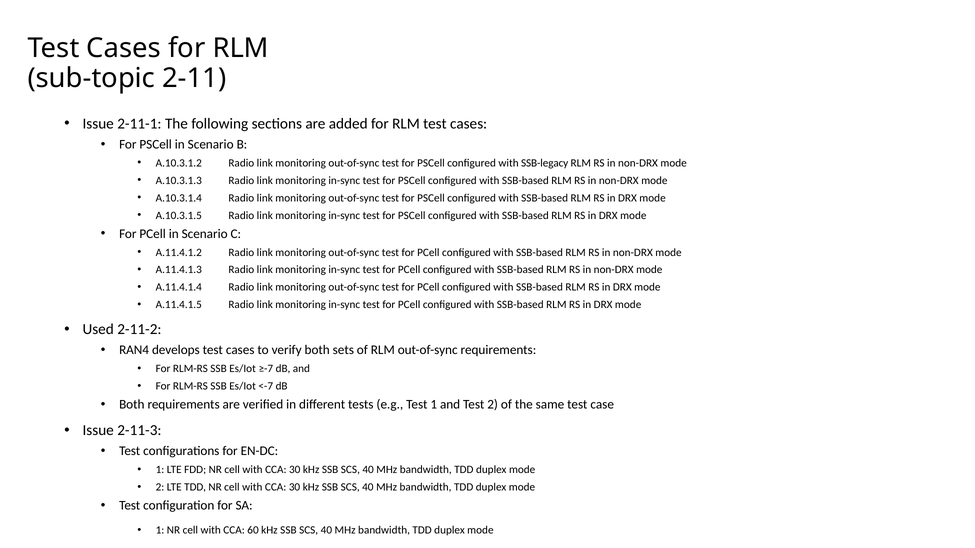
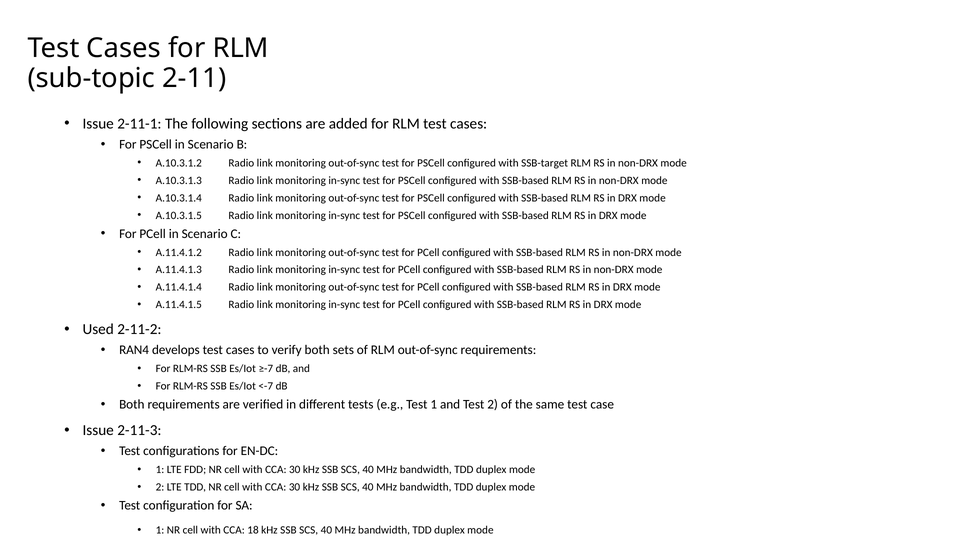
SSB-legacy: SSB-legacy -> SSB-target (545, 163)
60: 60 -> 18 (253, 531)
